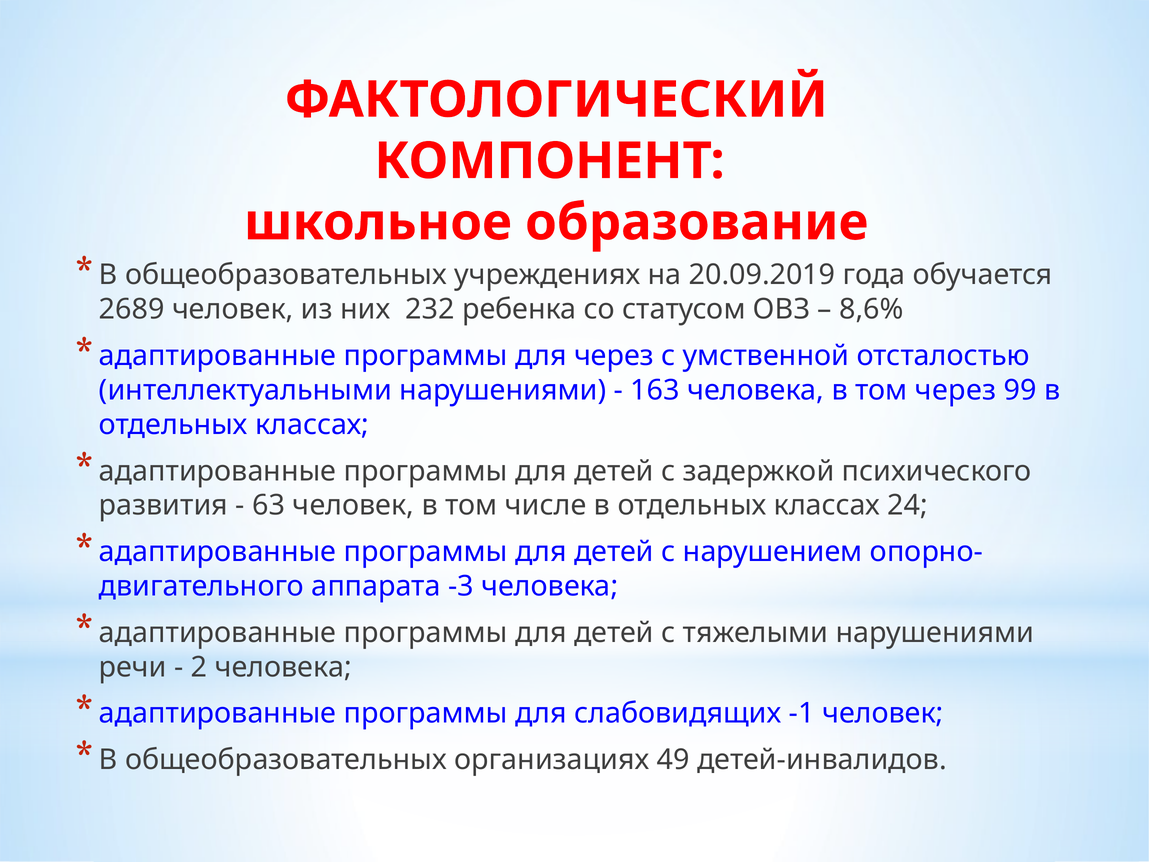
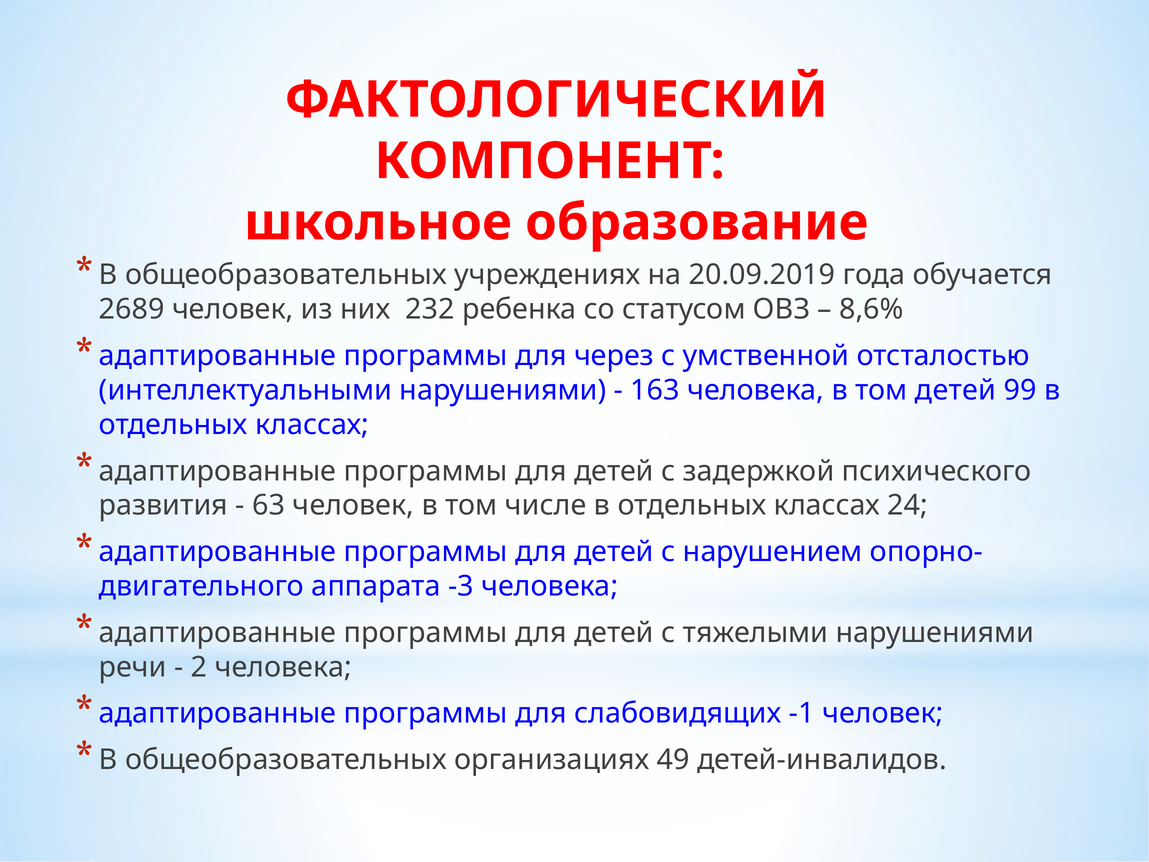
том через: через -> детей (956, 390)
